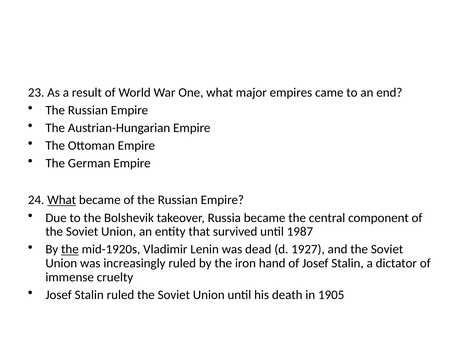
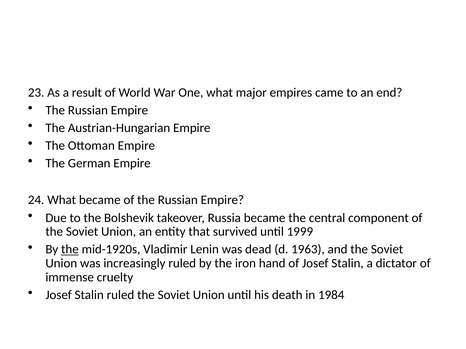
What underline: present -> none (62, 200)
1987: 1987 -> 1999 (300, 232)
1927: 1927 -> 1963 (308, 250)
1905: 1905 -> 1984 (331, 295)
